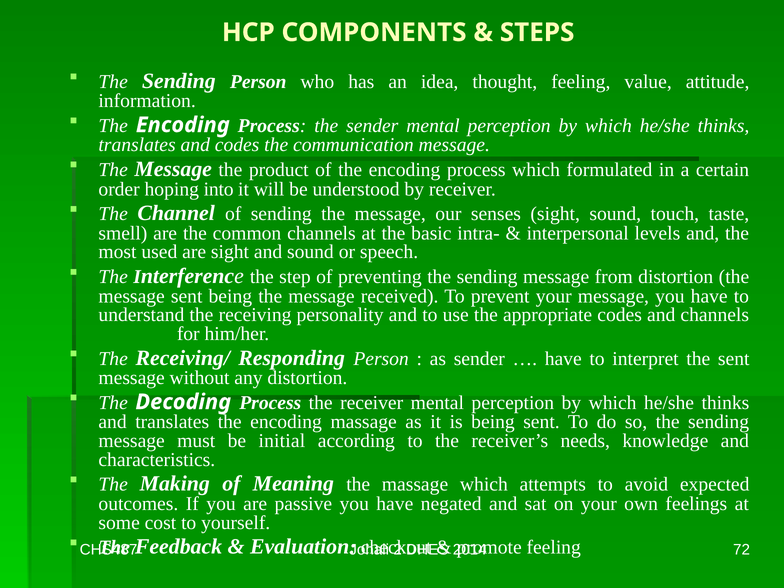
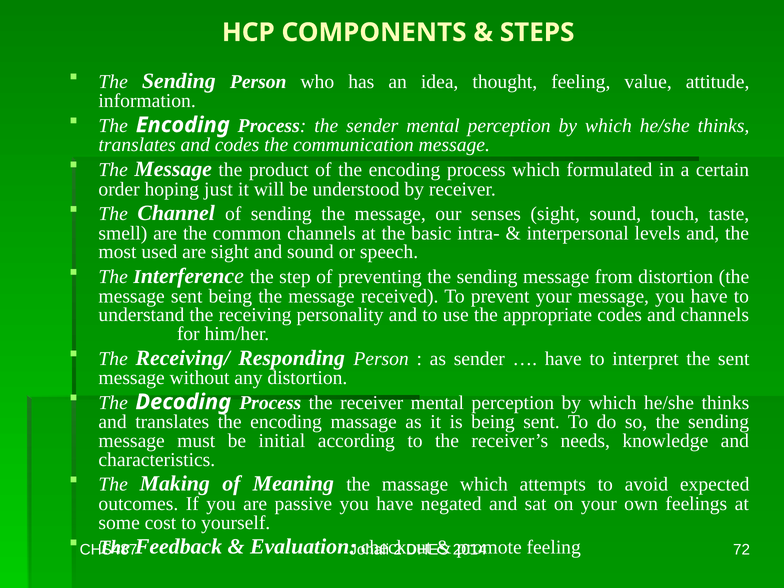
into: into -> just (218, 189)
